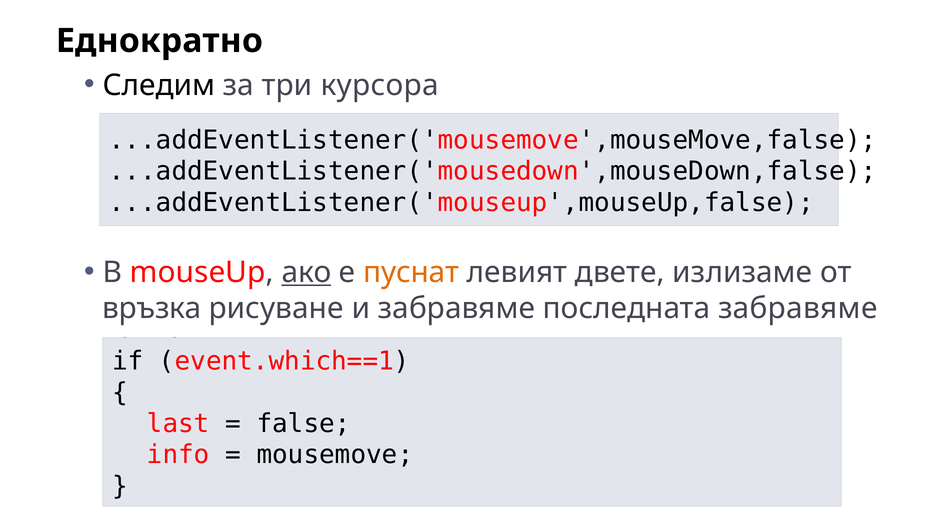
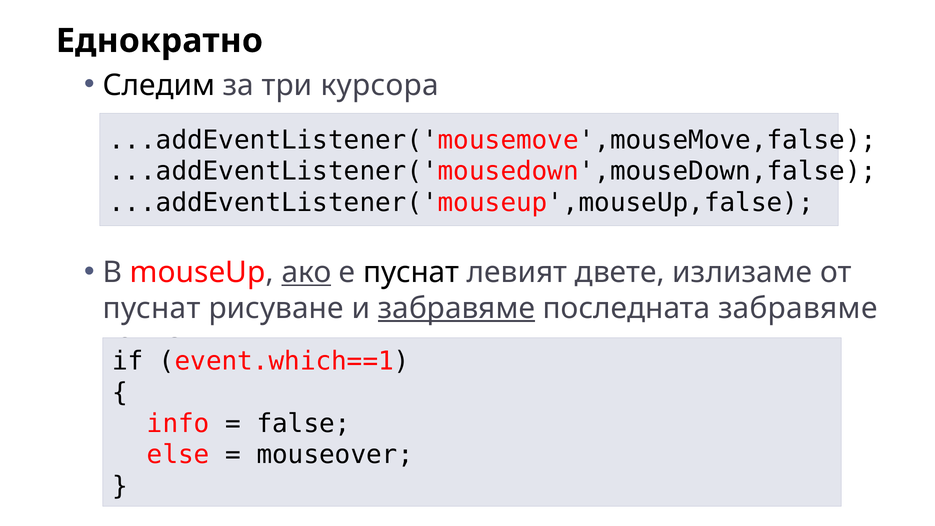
пуснат colour: orange -> black (411, 272)
връзка: връзка -> пуснат (152, 308)
забравяме underline: none -> present (456, 308)
last: last -> info (178, 424)
info: info -> else (178, 455)
mousemove: mousemove -> mouseover (335, 455)
